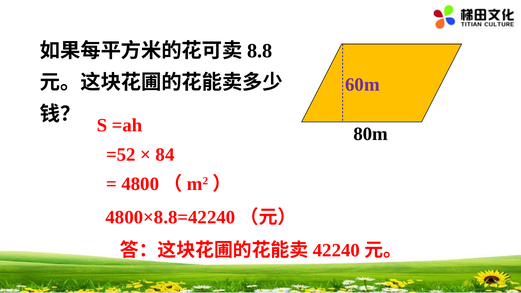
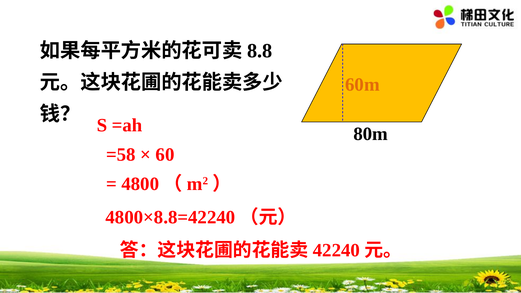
60m colour: purple -> orange (362, 85)
=52: =52 -> =58 (121, 155)
84: 84 -> 60 (165, 155)
